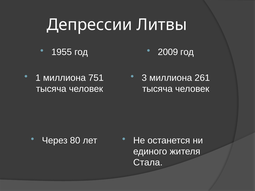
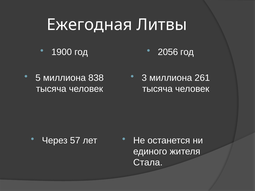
Депрессии: Депрессии -> Ежегодная (89, 25)
1955: 1955 -> 1900 (62, 52)
2009: 2009 -> 2056 (168, 52)
1: 1 -> 5 (38, 78)
751: 751 -> 838 (96, 78)
80: 80 -> 57 (75, 141)
